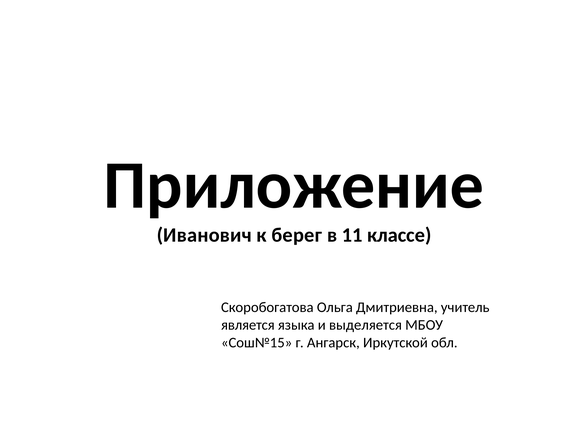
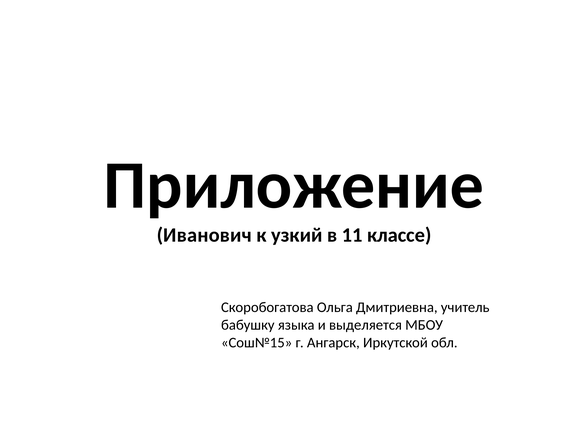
берег: берег -> узкий (297, 235)
является: является -> бабушку (248, 325)
